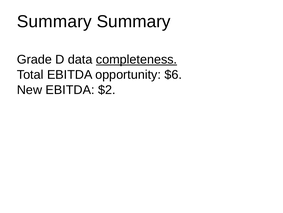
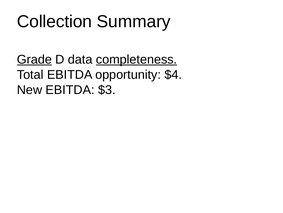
Summary: Summary -> Collection (54, 21)
Grade underline: none -> present (34, 59)
$6: $6 -> $4 (173, 74)
$2: $2 -> $3 (107, 90)
